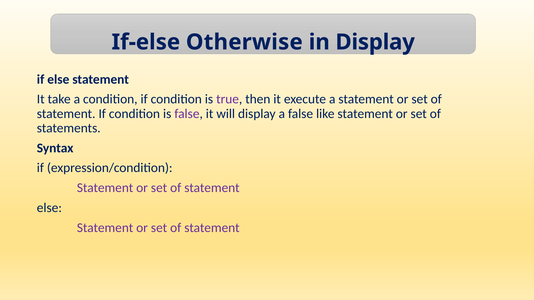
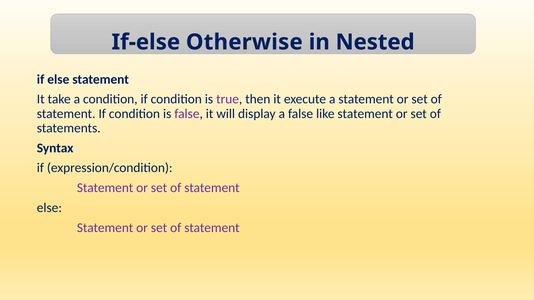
in Display: Display -> Nested (375, 42)
